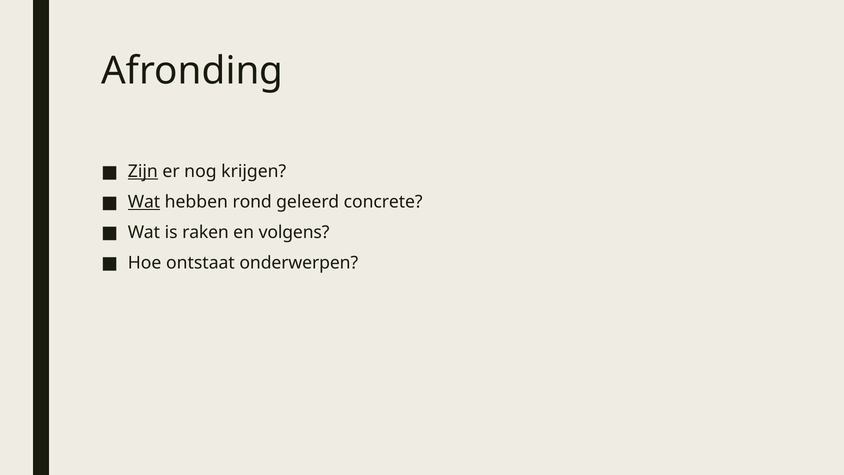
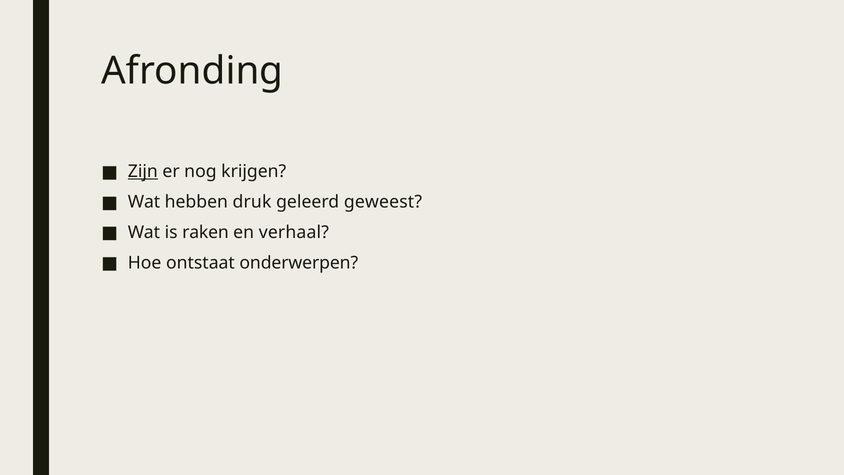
Wat underline: present -> none (144, 202)
rond: rond -> druk (252, 202)
concrete: concrete -> geweest (383, 202)
volgens: volgens -> verhaal (294, 232)
